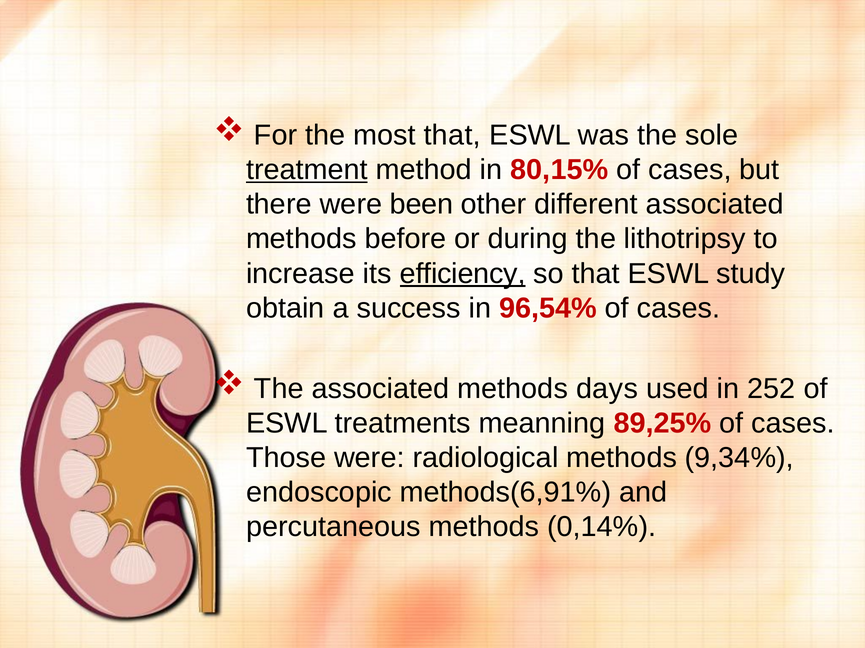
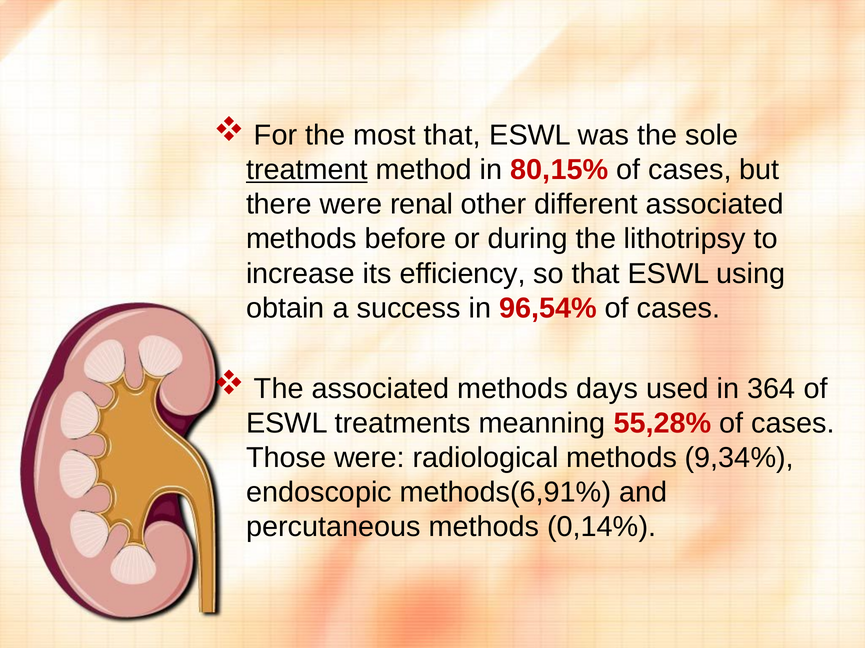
been: been -> renal (422, 205)
efficiency underline: present -> none (463, 274)
study: study -> using (751, 274)
252: 252 -> 364 (771, 389)
89,25%: 89,25% -> 55,28% (662, 424)
